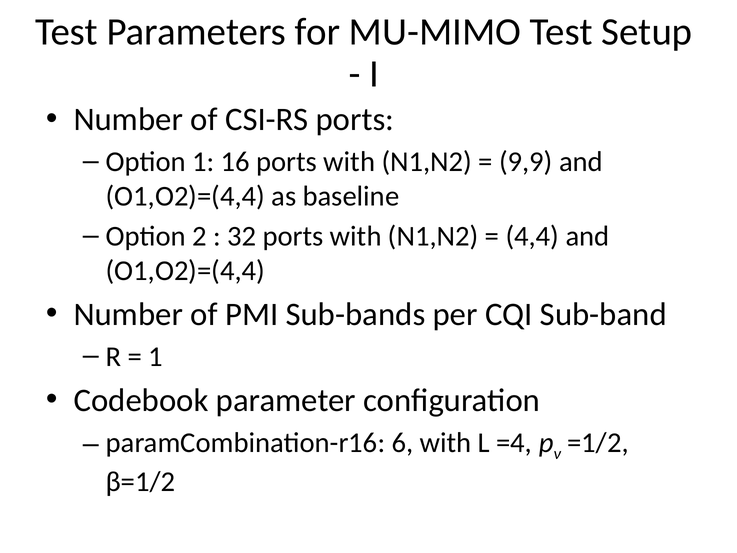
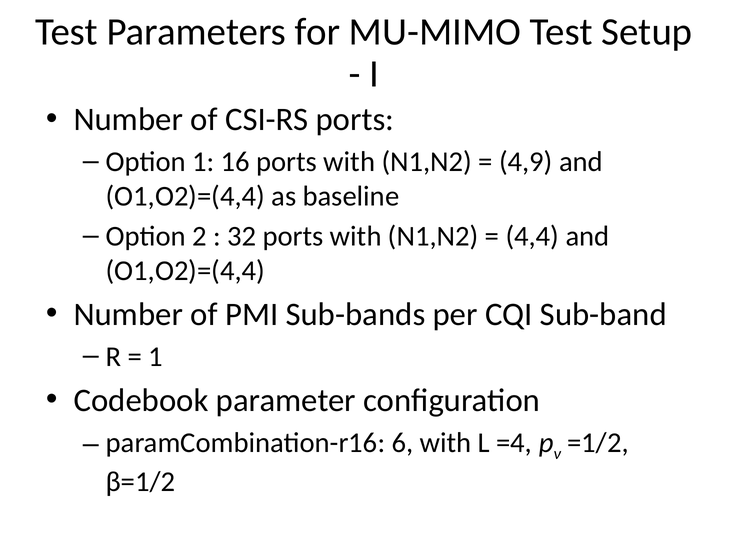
9,9: 9,9 -> 4,9 (526, 162)
